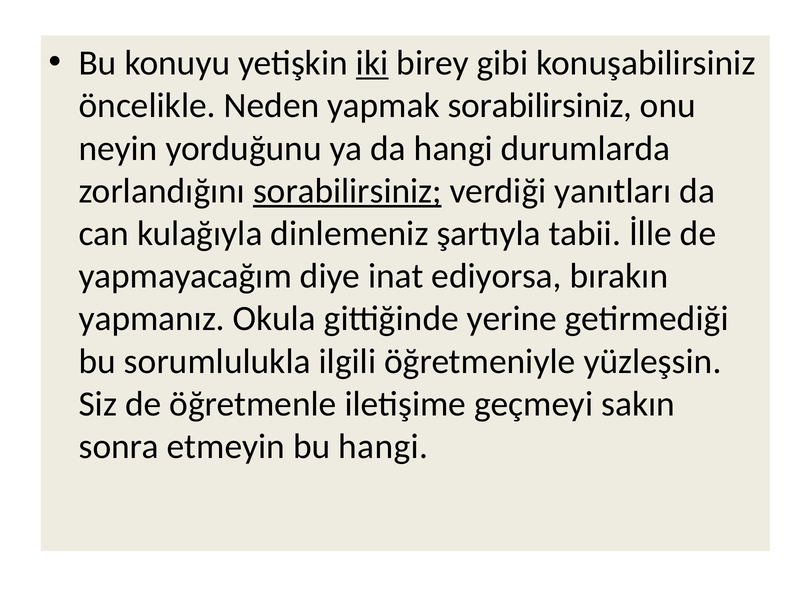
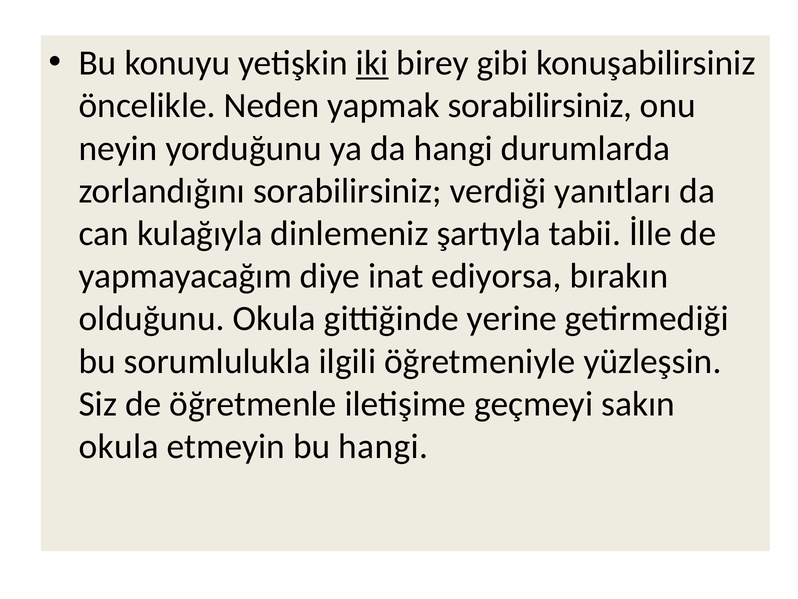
sorabilirsiniz underline: present -> none (347, 191)
yapmanız: yapmanız -> olduğunu (152, 318)
sonra: sonra -> okula (119, 446)
